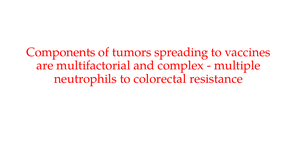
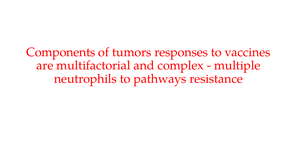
spreading: spreading -> responses (181, 52)
colorectal: colorectal -> pathways (160, 79)
